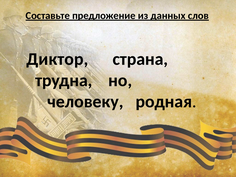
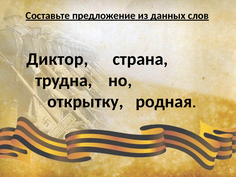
человеку: человеку -> открытку (85, 102)
